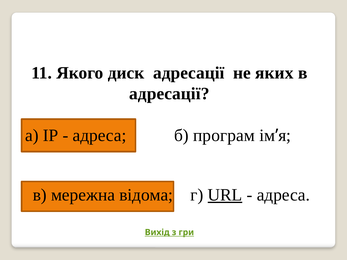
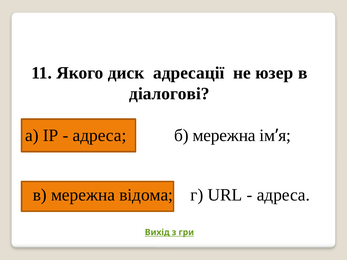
яких: яких -> юзер (274, 73)
адресації: адресації -> діалогові (169, 94)
б програм: програм -> мережна (224, 135)
URL underline: present -> none (225, 195)
